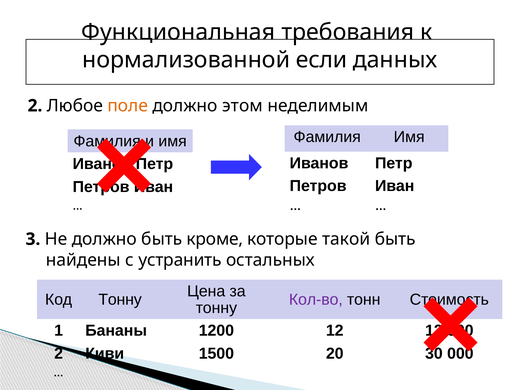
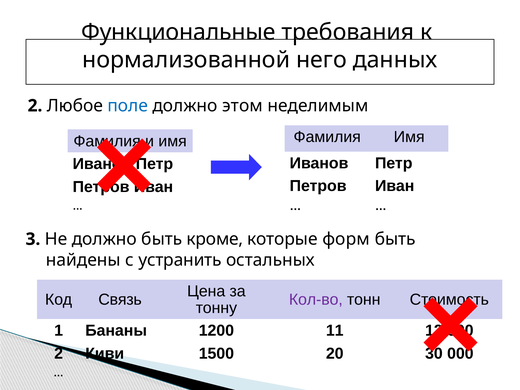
Функциональная: Функциональная -> Функциональные (178, 32)
если: если -> него (321, 60)
поле colour: orange -> blue (128, 106)
такой: такой -> форм (346, 239)
Код Тонну: Тонну -> Связь (120, 300)
1200 12: 12 -> 11 (335, 331)
